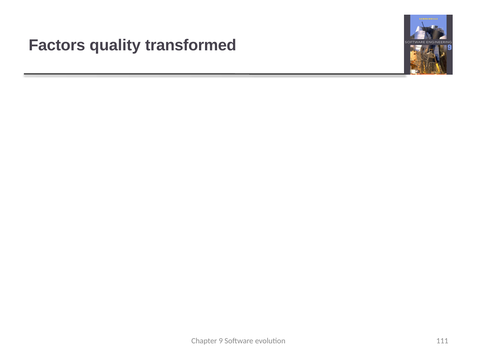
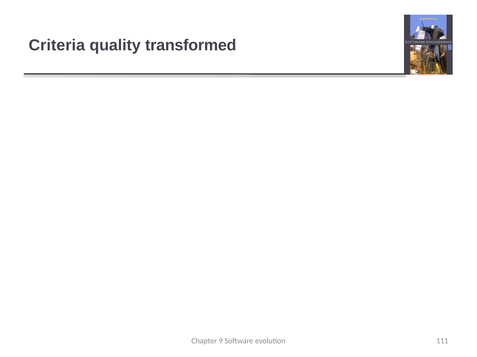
Factors: Factors -> Criteria (57, 45)
